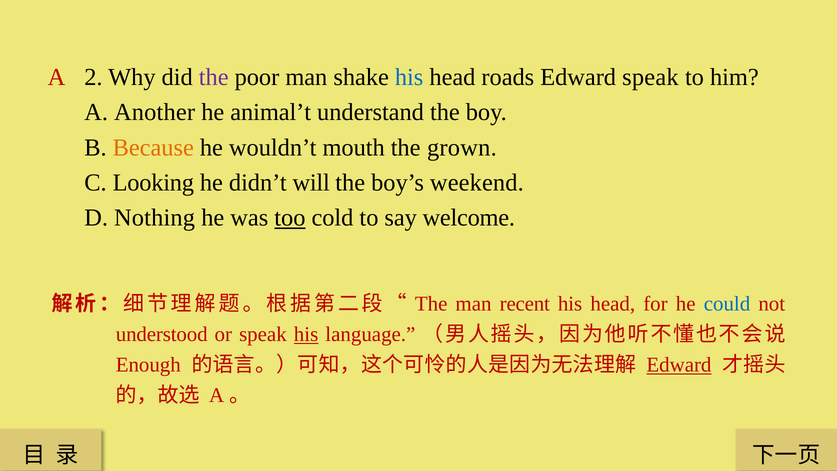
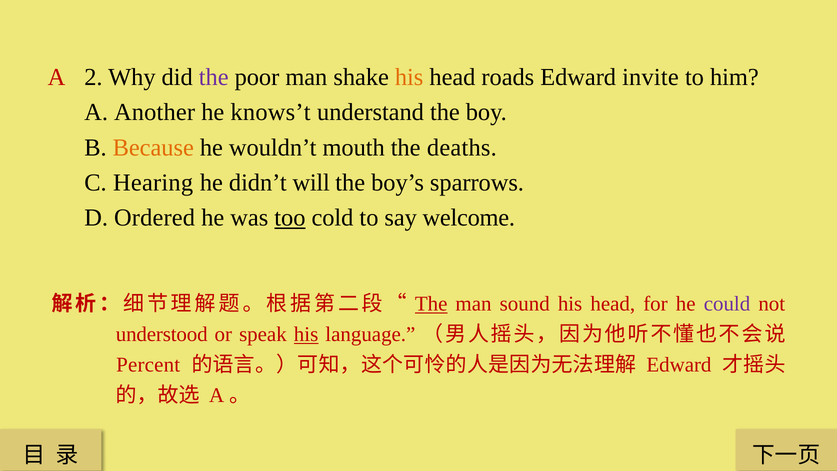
his colour: blue -> orange (409, 77)
Edward speak: speak -> invite (650, 77)
animal’t: animal’t -> knows’t (271, 112)
grown: grown -> deaths (462, 147)
Looking: Looking -> Hearing (153, 183)
weekend: weekend -> sparrows (477, 183)
Nothing: Nothing -> Ordered (155, 218)
The underline: none -> present (431, 304)
recent: recent -> sound (525, 304)
could colour: blue -> purple (727, 304)
Enough: Enough -> Percent (148, 365)
Edward underline: present -> none (679, 365)
